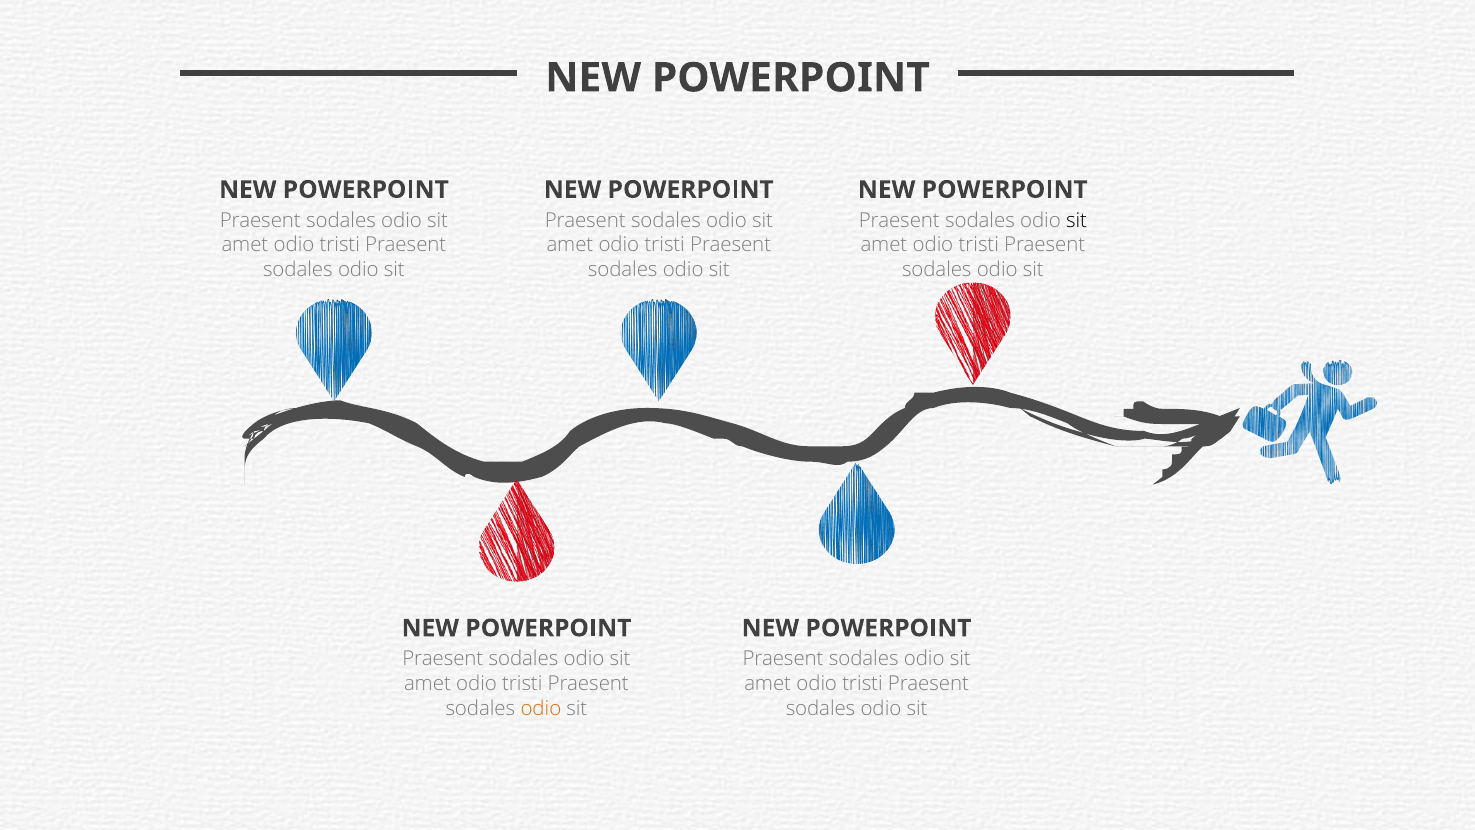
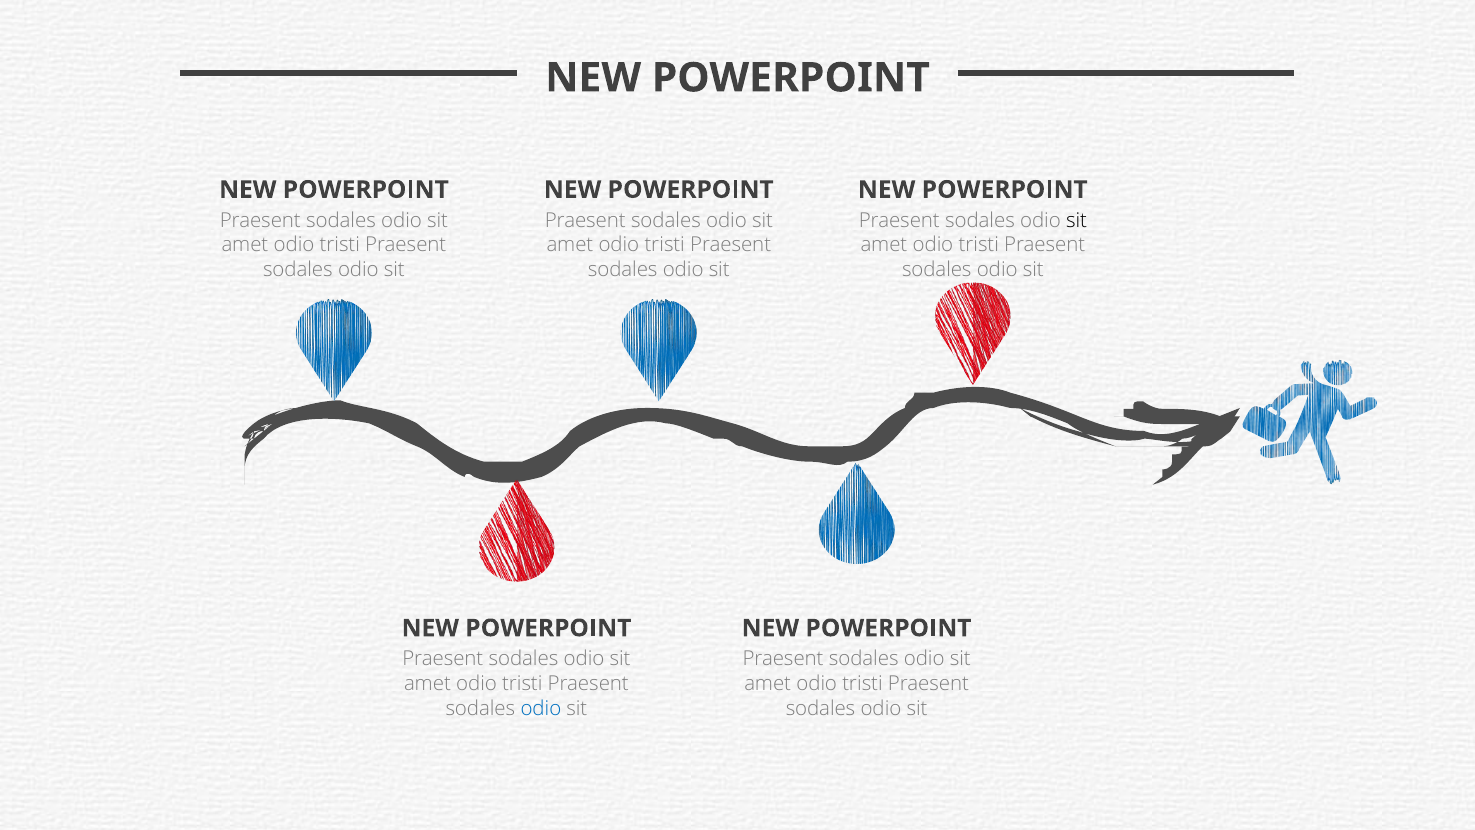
odio colour: orange -> blue (541, 708)
